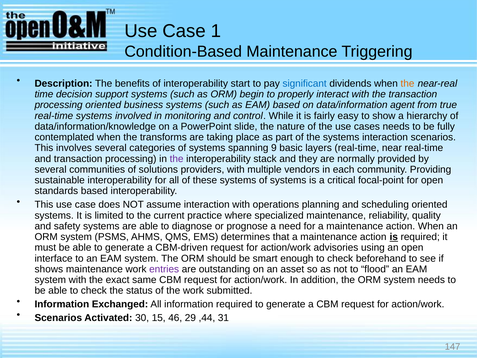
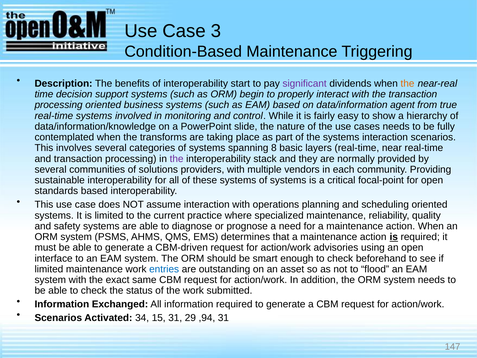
1: 1 -> 3 (216, 31)
significant colour: blue -> purple (305, 83)
9: 9 -> 8 (274, 148)
shows: shows -> limited (49, 269)
entries colour: purple -> blue (164, 269)
30: 30 -> 34 (142, 318)
15 46: 46 -> 31 (175, 318)
,44: ,44 -> ,94 (207, 318)
